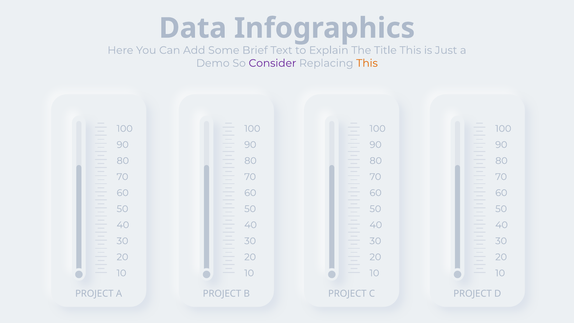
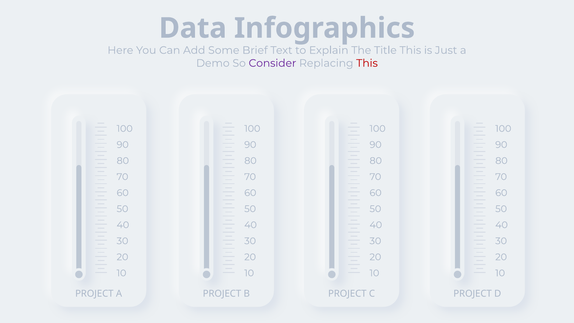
This colour: orange -> red (367, 63)
